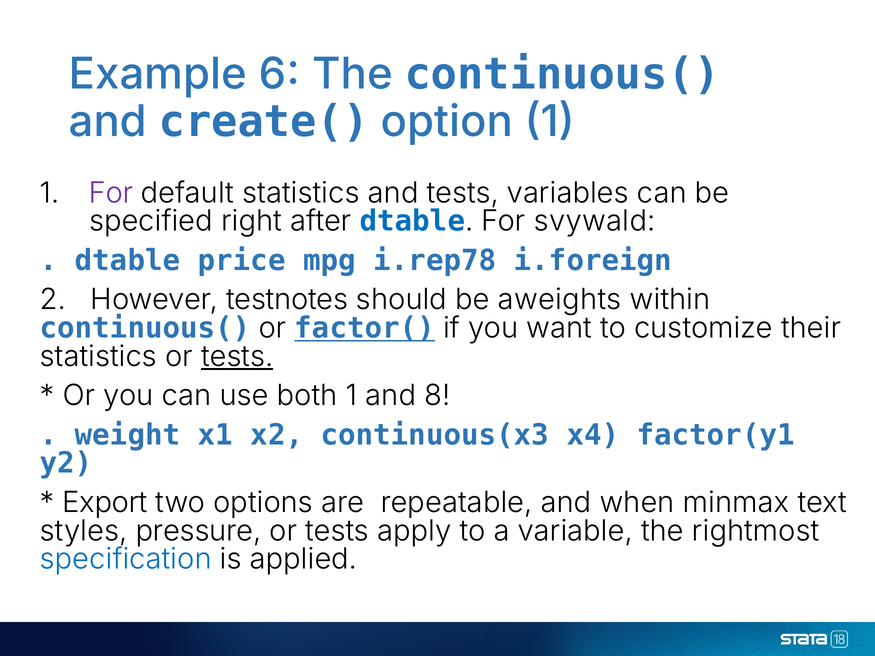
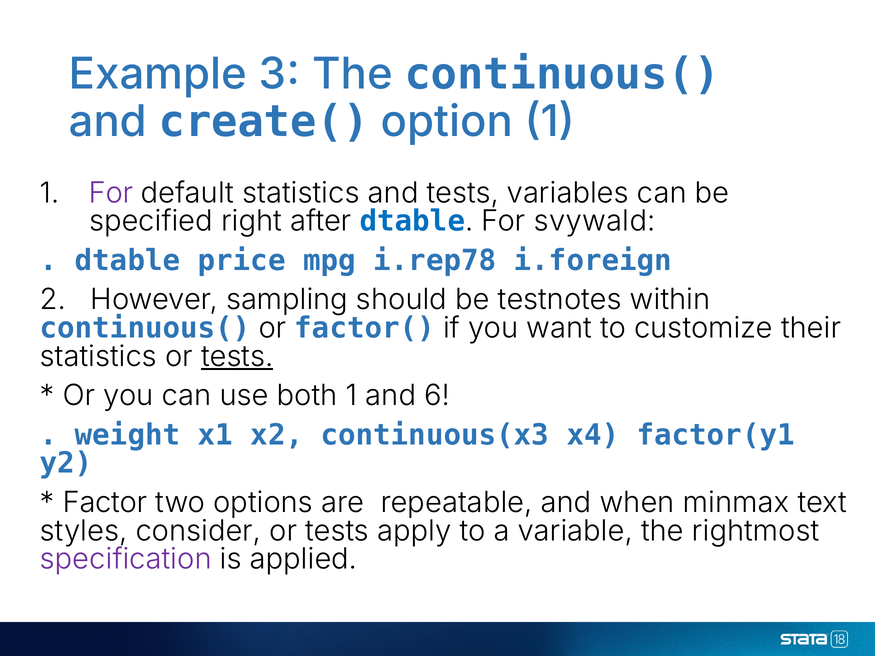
6: 6 -> 3 (279, 74)
testnotes: testnotes -> sampling (287, 300)
aweights: aweights -> testnotes (560, 300)
factor( underline: present -> none (365, 328)
8: 8 -> 6 (437, 396)
Export: Export -> Factor (105, 503)
pressure: pressure -> consider (198, 531)
specification colour: blue -> purple (126, 559)
